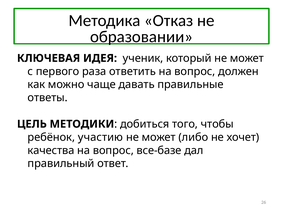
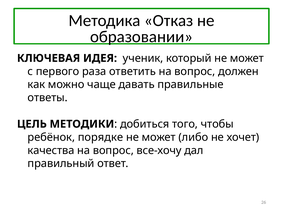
участию: участию -> порядке (100, 137)
все-базе: все-базе -> все-хочу (159, 151)
